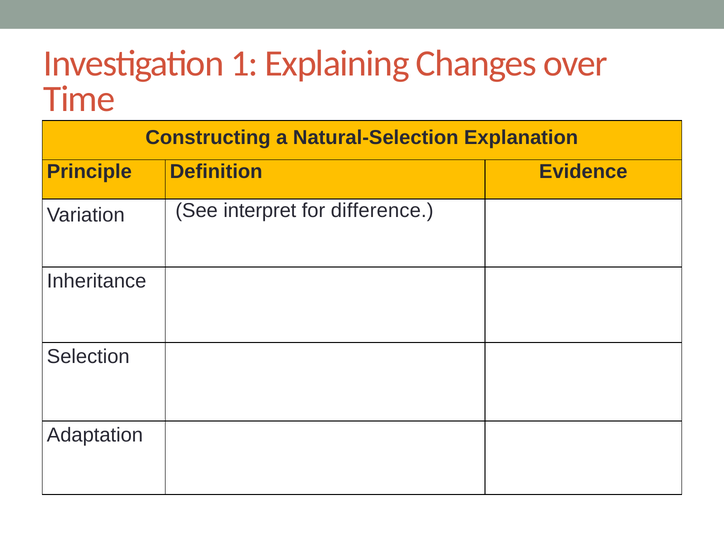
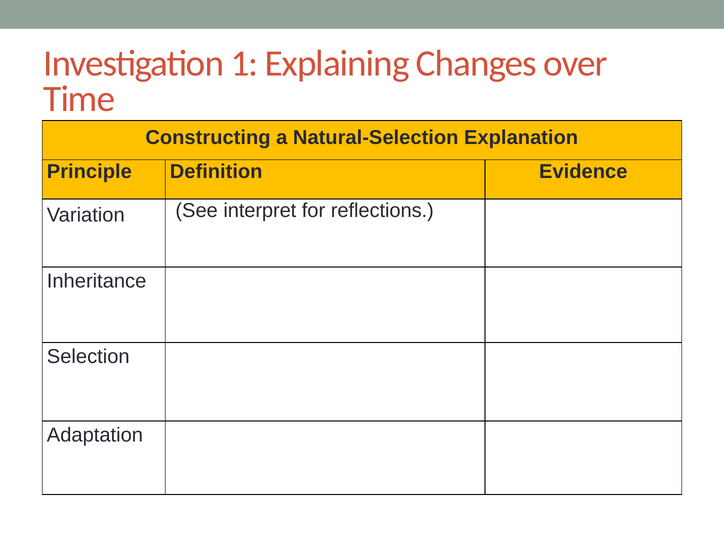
difference: difference -> reflections (382, 211)
